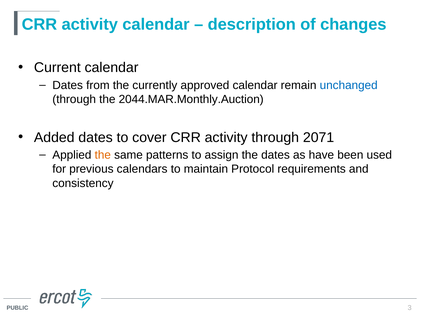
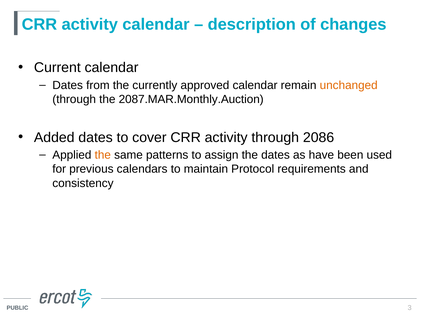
unchanged colour: blue -> orange (349, 85)
2044.MAR.Monthly.Auction: 2044.MAR.Monthly.Auction -> 2087.MAR.Monthly.Auction (191, 99)
2071: 2071 -> 2086 (319, 137)
